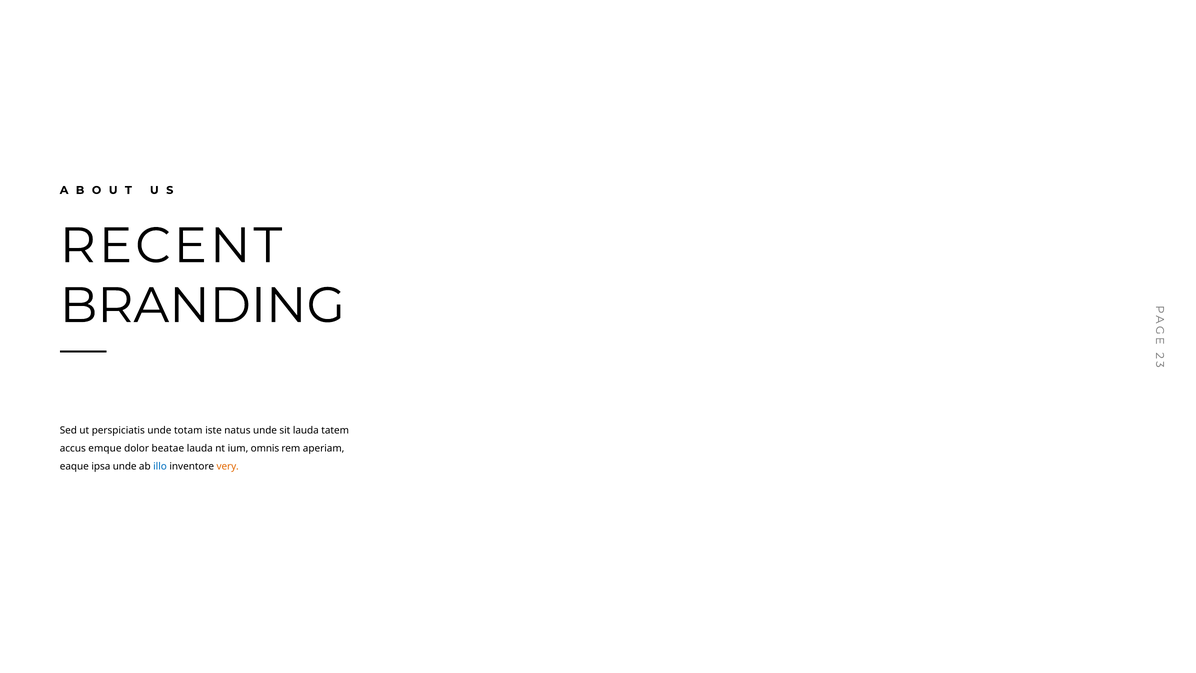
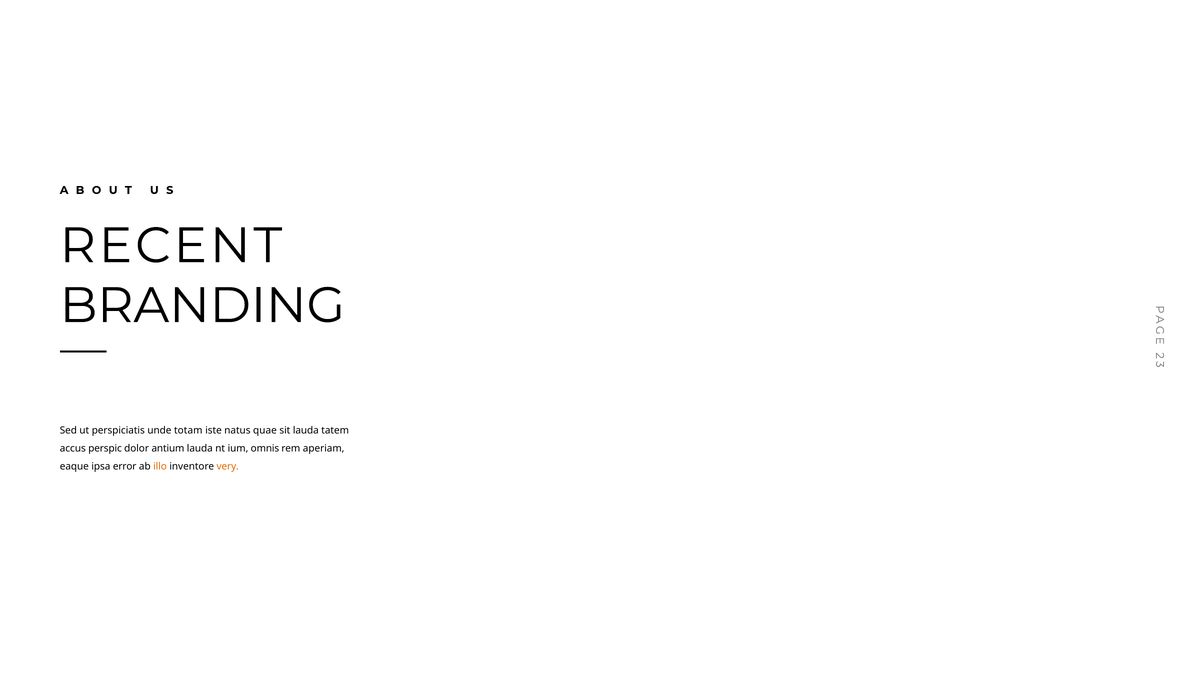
natus unde: unde -> quae (265, 430)
emque: emque -> perspic (105, 448)
beatae: beatae -> antium (168, 448)
ipsa unde: unde -> error (125, 466)
illo colour: blue -> orange (160, 466)
